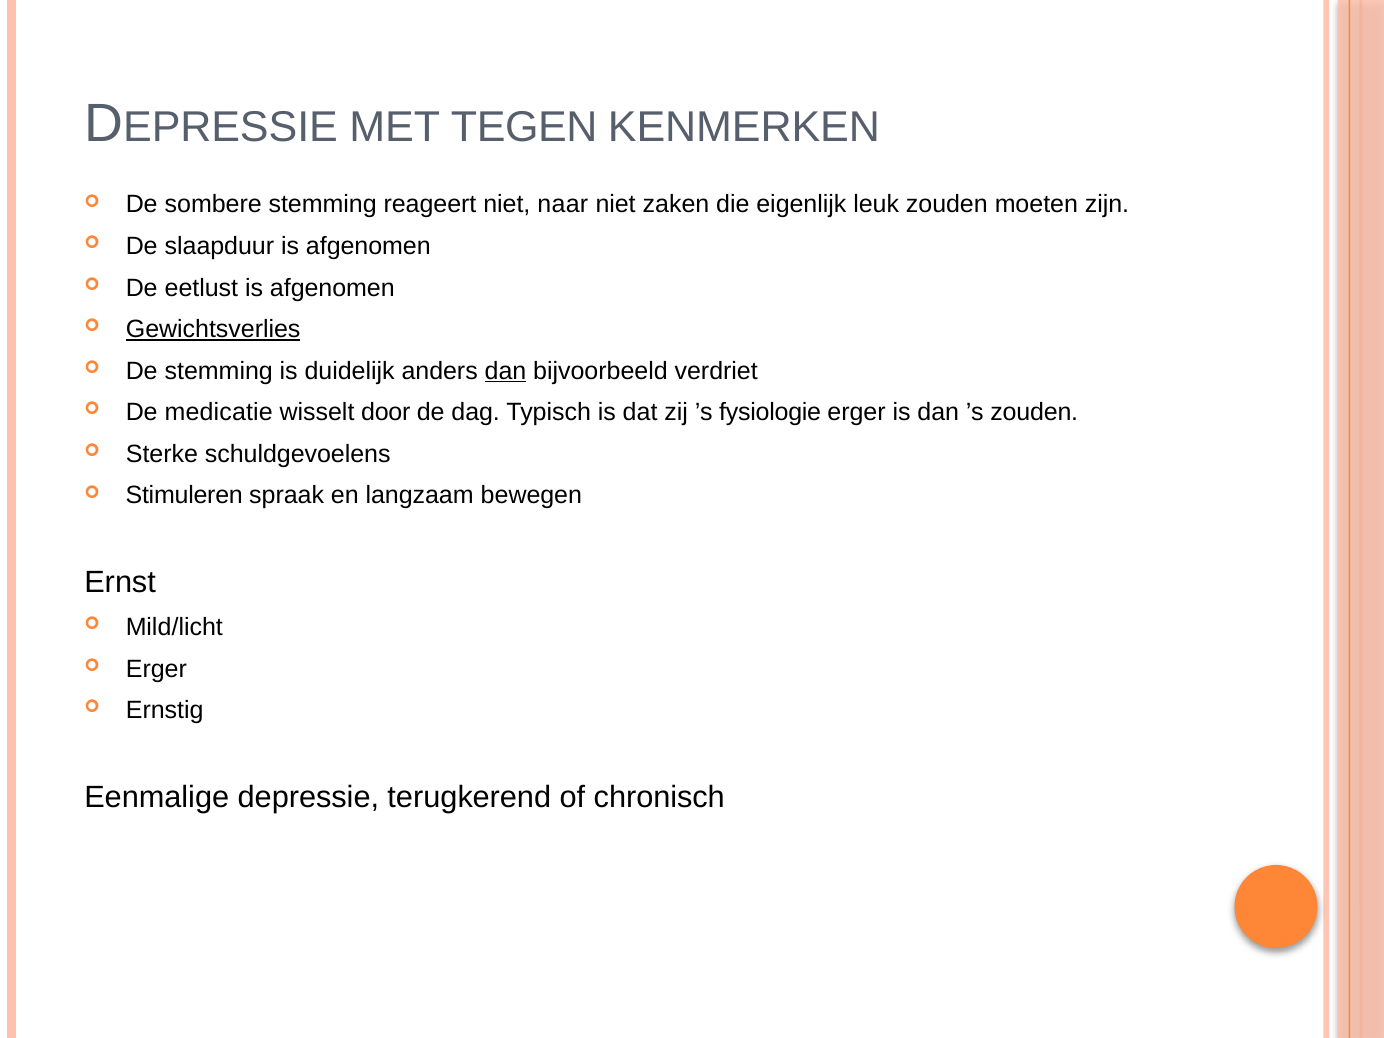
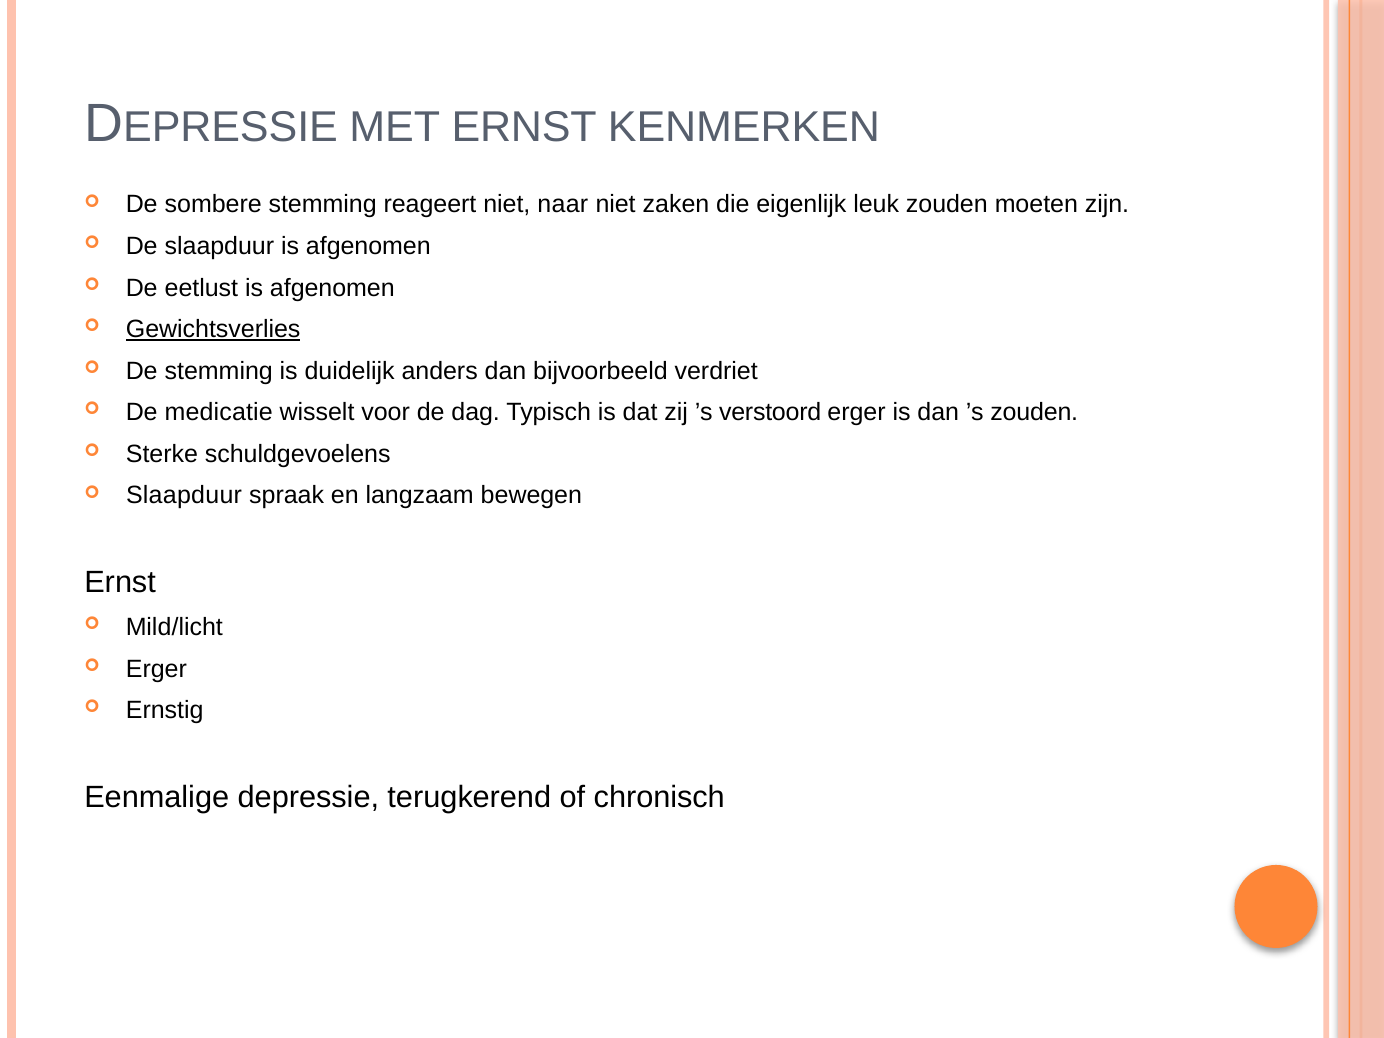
MET TEGEN: TEGEN -> ERNST (524, 128)
dan underline: present -> none (505, 371)
door: door -> voor (386, 413)
fysiologie: fysiologie -> verstoord (770, 413)
Stimuleren: Stimuleren -> Slaapduur (184, 496)
